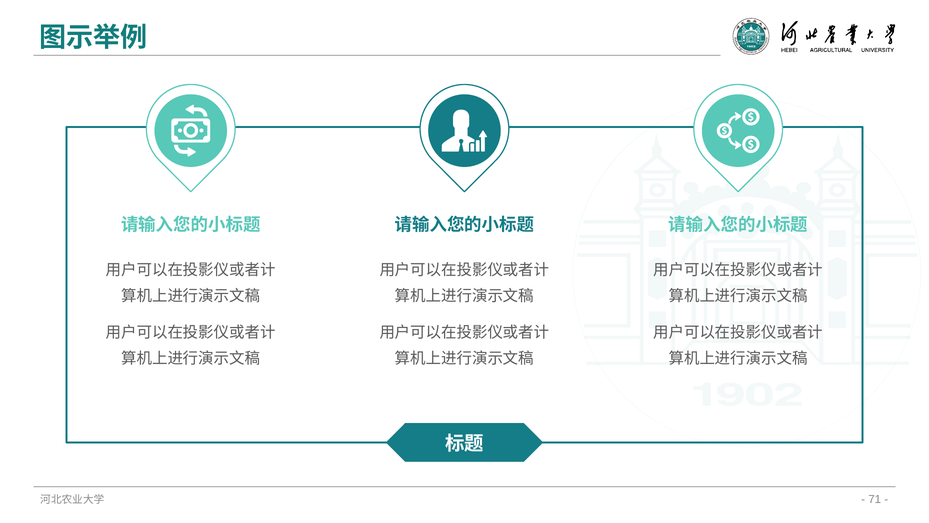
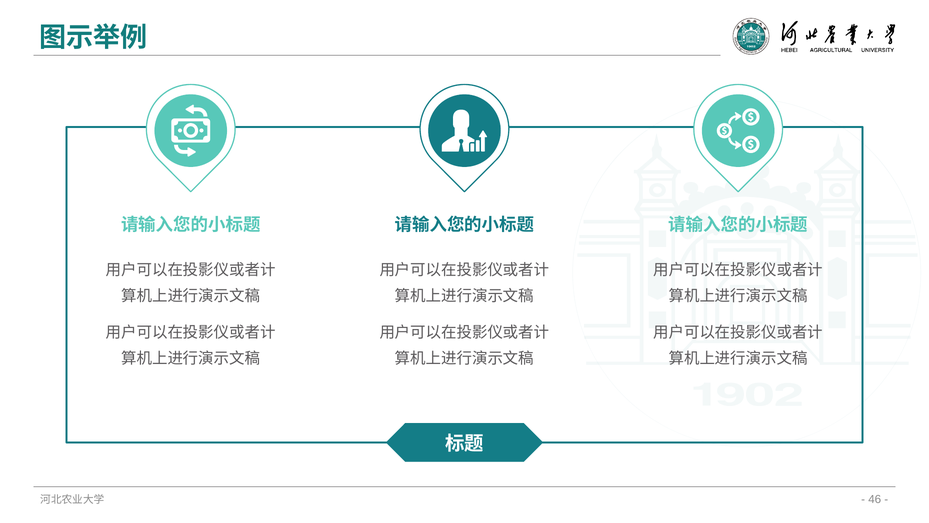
71: 71 -> 46 (875, 499)
